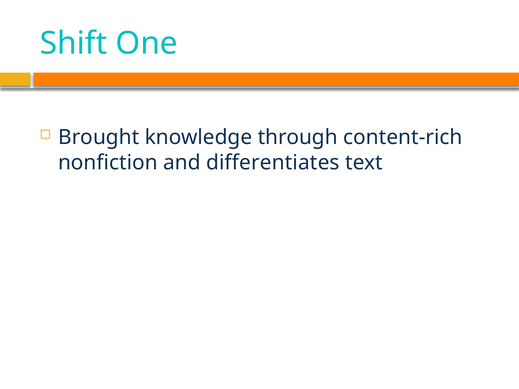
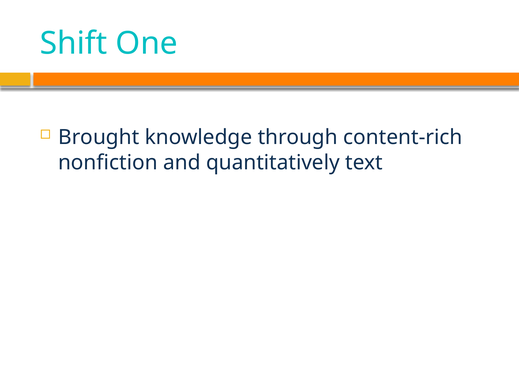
differentiates: differentiates -> quantitatively (273, 163)
